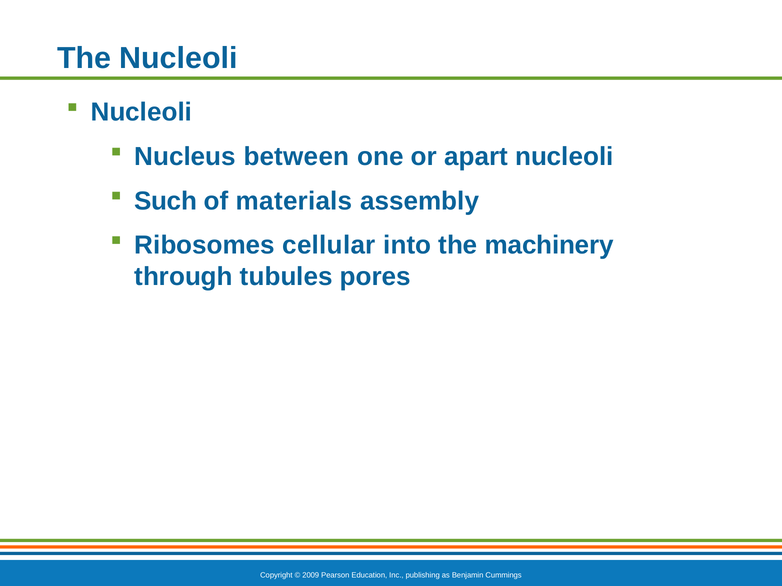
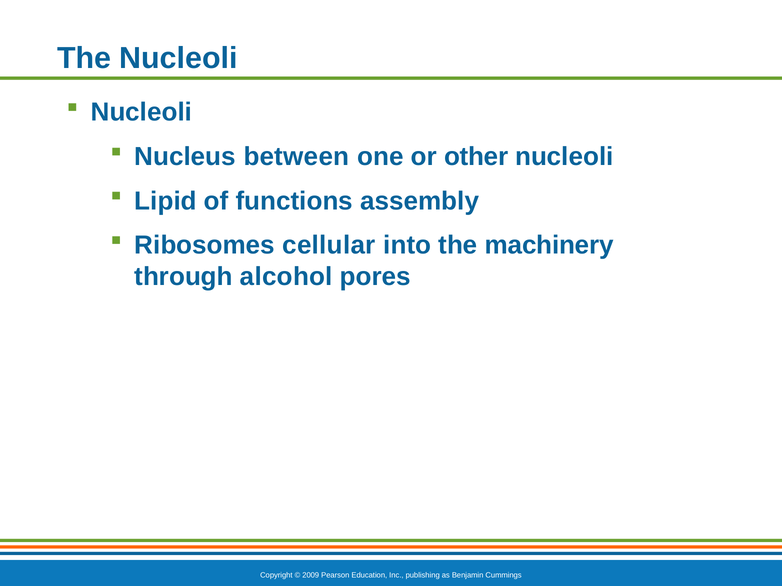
apart: apart -> other (476, 157)
Such: Such -> Lipid (166, 201)
materials: materials -> functions (294, 201)
tubules: tubules -> alcohol (286, 277)
